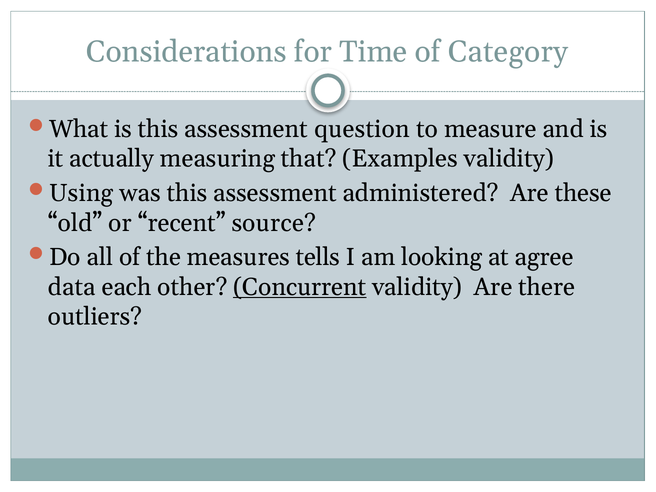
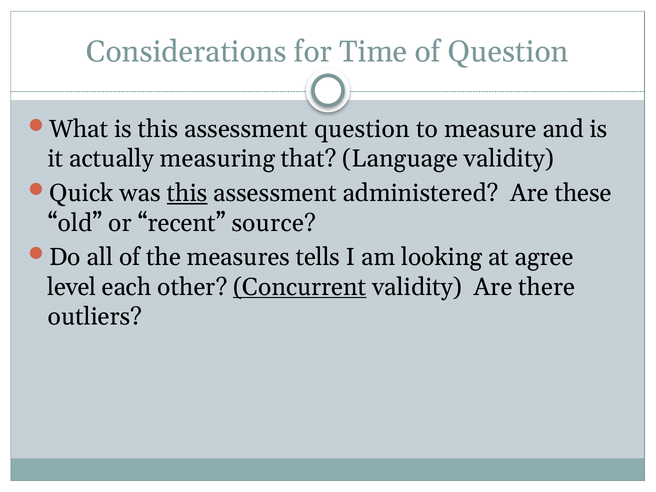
of Category: Category -> Question (508, 52)
Examples: Examples -> Language (400, 159)
Using: Using -> Quick (81, 193)
this underline: none -> present (187, 193)
data: data -> level (72, 287)
